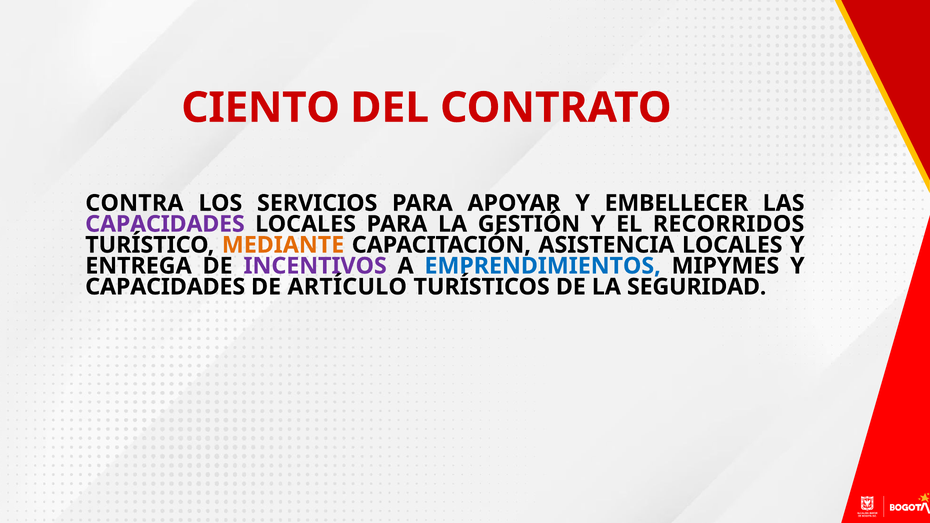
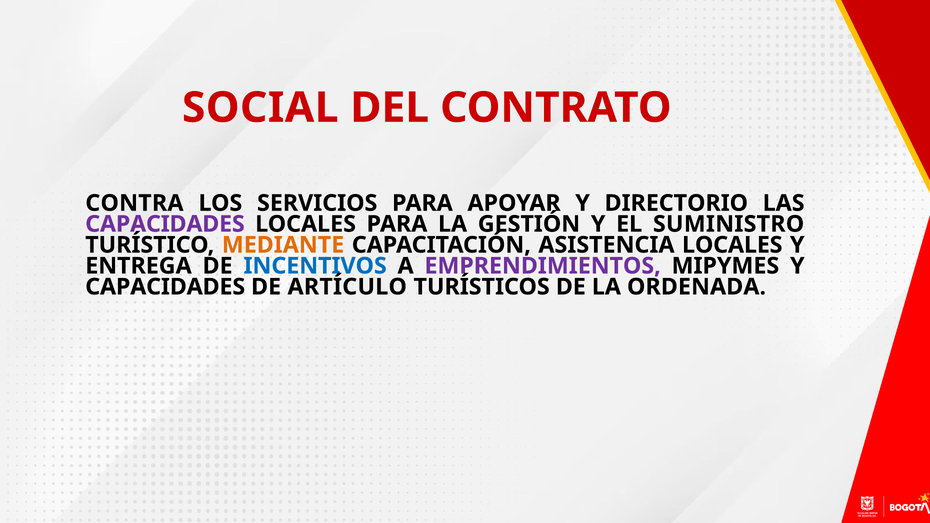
CIENTO: CIENTO -> SOCIAL (260, 108)
EMBELLECER: EMBELLECER -> DIRECTORIO (676, 203)
RECORRIDOS: RECORRIDOS -> SUMINISTRO (729, 224)
INCENTIVOS colour: purple -> blue (315, 266)
EMPRENDIMIENTOS colour: blue -> purple (543, 266)
SEGURIDAD: SEGURIDAD -> ORDENADA (697, 287)
